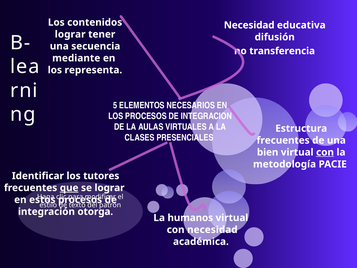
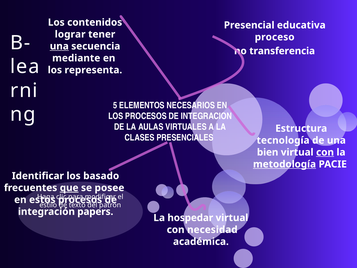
Necesidad: Necesidad -> Presencial (249, 25)
difusión: difusión -> proceso (275, 37)
una underline: none -> present (59, 46)
frecuentes: frecuentes -> tecnología (283, 140)
metodología underline: none -> present (285, 164)
tutores: tutores -> basado (101, 176)
se lograr: lograr -> posee (109, 188)
otorga: otorga -> papers (95, 211)
humanos: humanos -> hospedar (190, 218)
